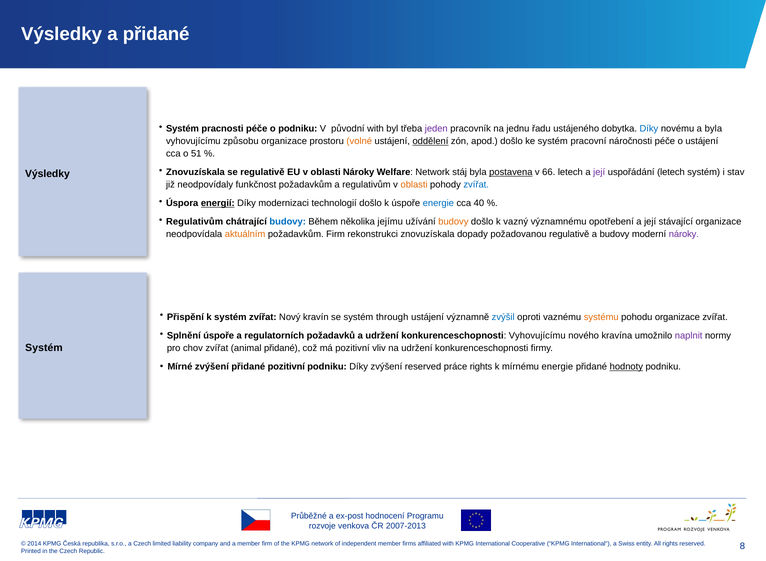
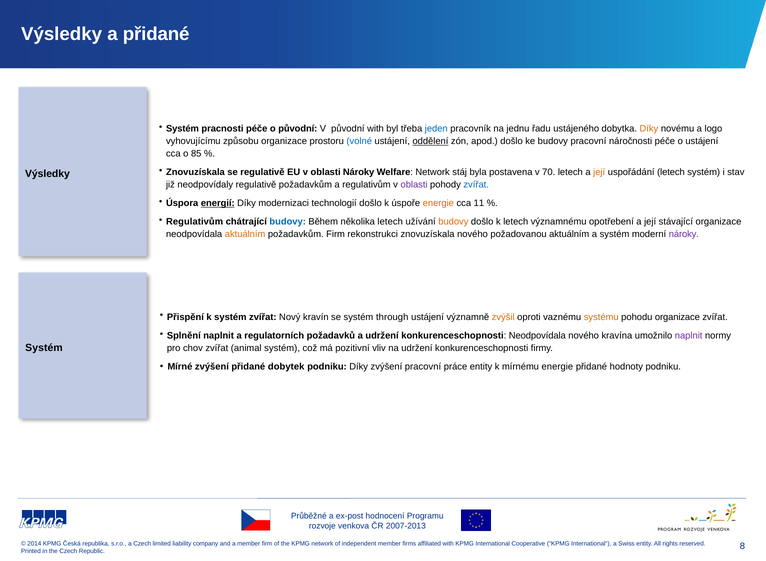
o podniku: podniku -> původní (298, 129)
jeden colour: purple -> blue (436, 129)
Díky colour: blue -> orange (649, 129)
a byla: byla -> logo (713, 129)
volné colour: orange -> blue (359, 141)
ke systém: systém -> budovy (553, 141)
51: 51 -> 85 (196, 154)
postavena underline: present -> none (511, 172)
66: 66 -> 70 (549, 172)
její colour: purple -> orange (599, 172)
neodpovídaly funkčnost: funkčnost -> regulativě (256, 185)
oblasti colour: orange -> purple (414, 185)
energie colour: blue -> orange (438, 203)
40: 40 -> 11 (479, 203)
několika jejímu: jejímu -> letech (390, 222)
k vazný: vazný -> letech (516, 222)
znovuzískala dopady: dopady -> nového (473, 234)
požadovanou regulativě: regulativě -> aktuálním (569, 234)
a budovy: budovy -> systém (615, 234)
zvýšil colour: blue -> orange (503, 317)
Splnění úspoře: úspoře -> naplnit (219, 336)
konkurenceschopnosti Vyhovujícímu: Vyhovujícímu -> Neodpovídala (537, 336)
animal přidané: přidané -> systém (282, 348)
přidané pozitivní: pozitivní -> dobytek (286, 367)
zvýšení reserved: reserved -> pracovní (423, 367)
práce rights: rights -> entity (481, 367)
hodnoty underline: present -> none (626, 367)
